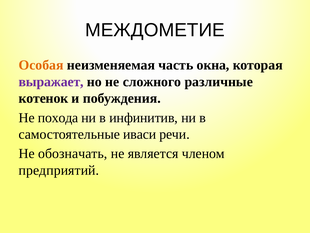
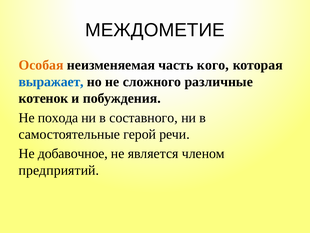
окна: окна -> кого (213, 65)
выражает colour: purple -> blue (51, 82)
инфинитив: инфинитив -> составного (144, 117)
иваси: иваси -> герой (140, 134)
обозначать: обозначать -> добавочное (73, 153)
